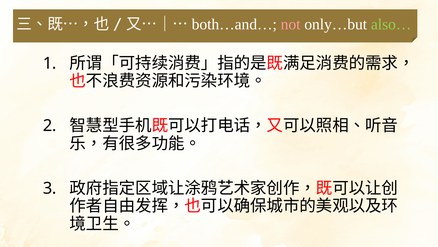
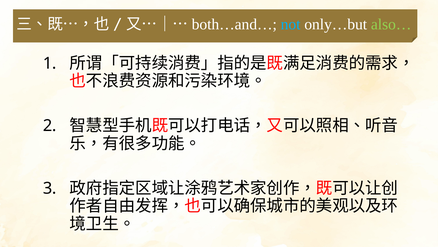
not colour: pink -> light blue (291, 24)
